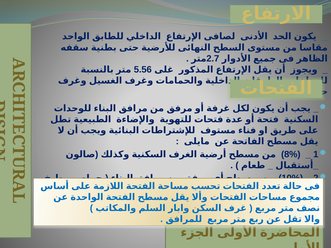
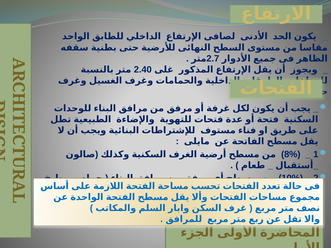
5.56: 5.56 -> 2.40 (143, 70)
